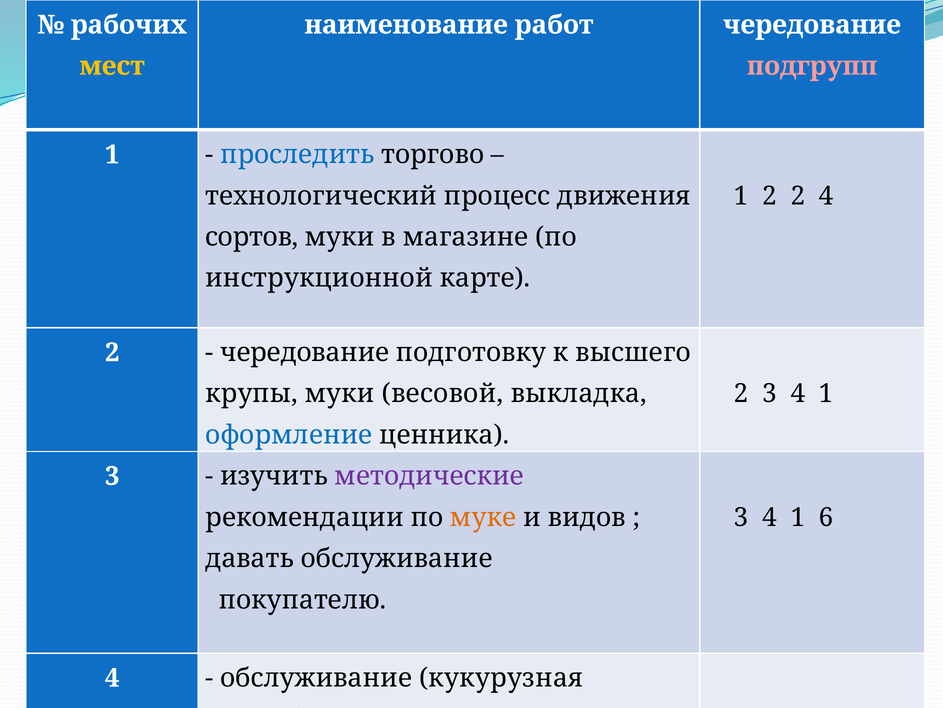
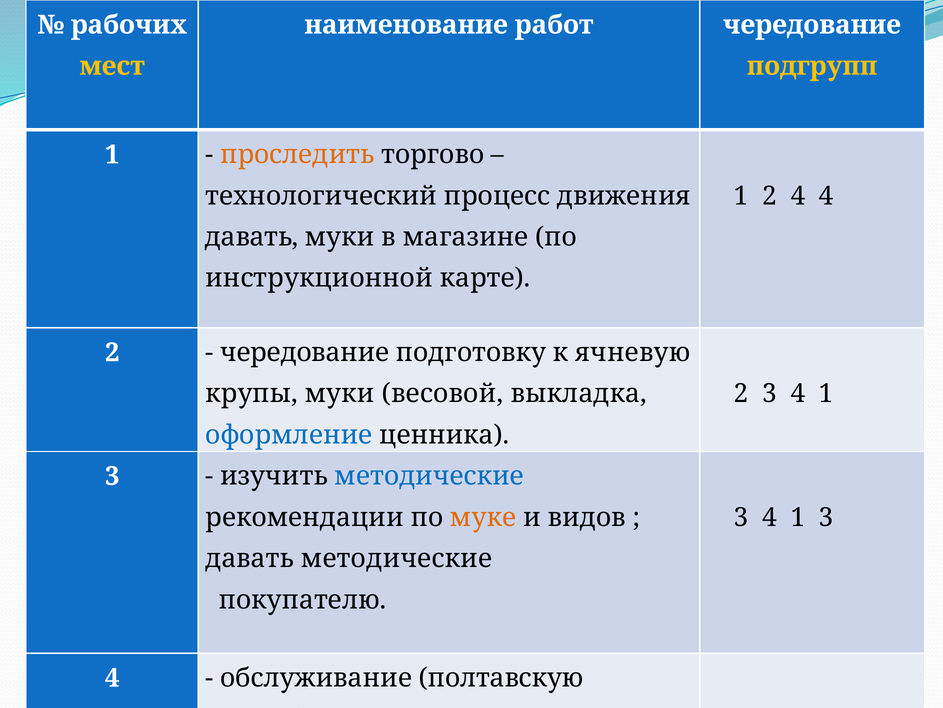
подгрупп colour: pink -> yellow (812, 66)
проследить colour: blue -> orange (297, 155)
2 2: 2 -> 4 (798, 196)
сортов: сортов -> давать (252, 237)
высшего: высшего -> ячневую (633, 352)
методические colour: purple -> blue (429, 476)
6: 6 -> 3 (826, 517)
давать обслуживание: обслуживание -> методические (397, 558)
кукурузная: кукурузная -> полтавскую (501, 677)
